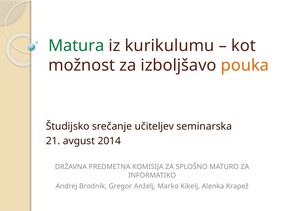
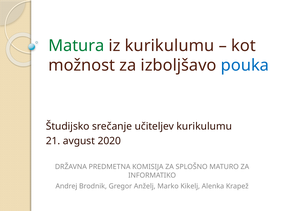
pouka colour: orange -> blue (245, 66)
učiteljev seminarska: seminarska -> kurikulumu (204, 127)
2014: 2014 -> 2020 (109, 141)
